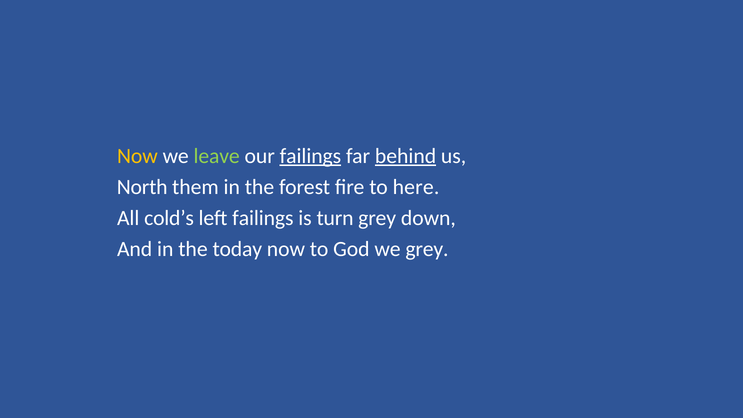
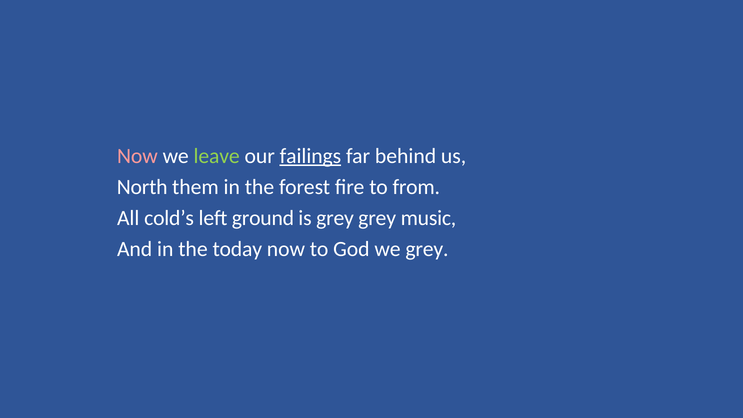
Now colour: yellow -> pink (137, 156)
behind underline: present -> none (406, 156)
here: here -> from (416, 187)
left failings: failings -> ground (263, 218)
is turn: turn -> grey (335, 218)
down: down -> music (428, 218)
